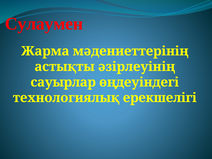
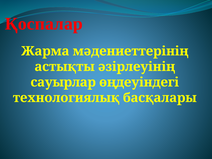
Сулаумен: Сулаумен -> Қоспалар (44, 24)
ерекшелiгi: ерекшелiгi -> басқалары (160, 98)
